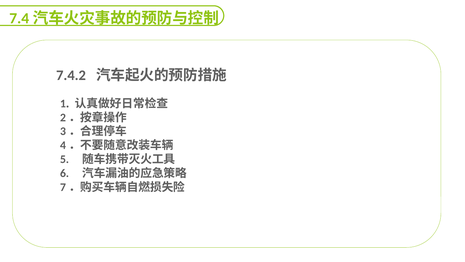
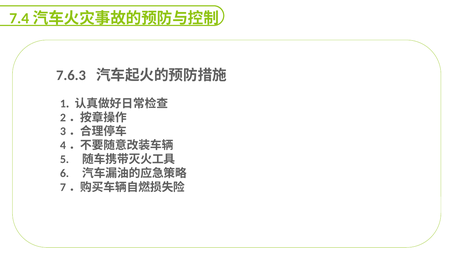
7.4.2: 7.4.2 -> 7.6.3 (71, 75)
